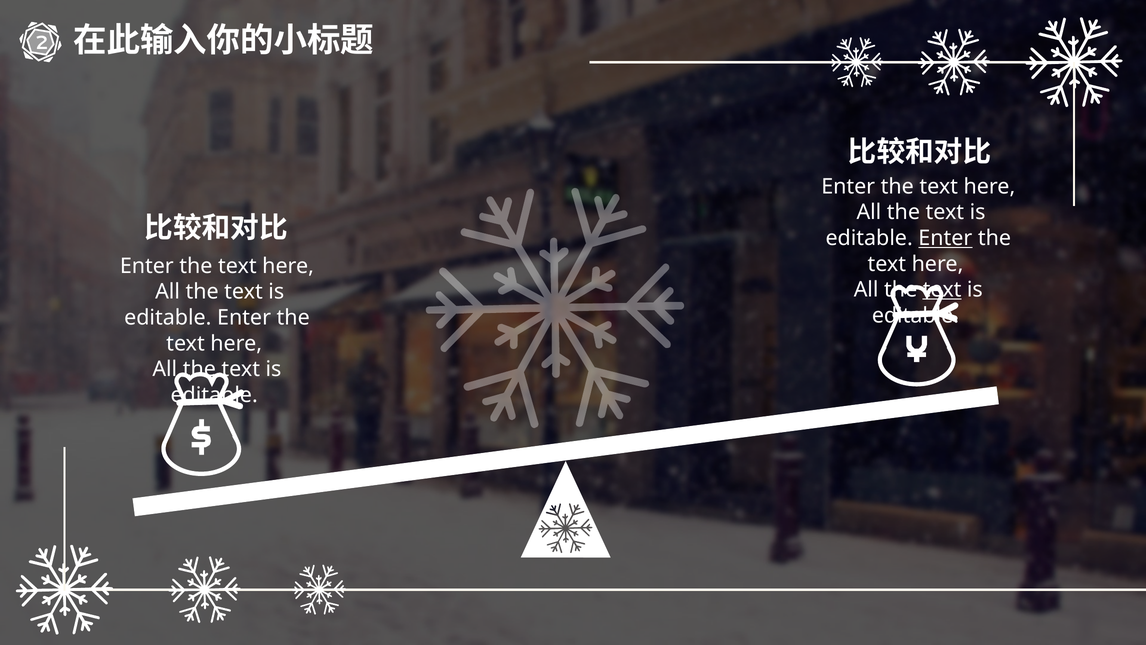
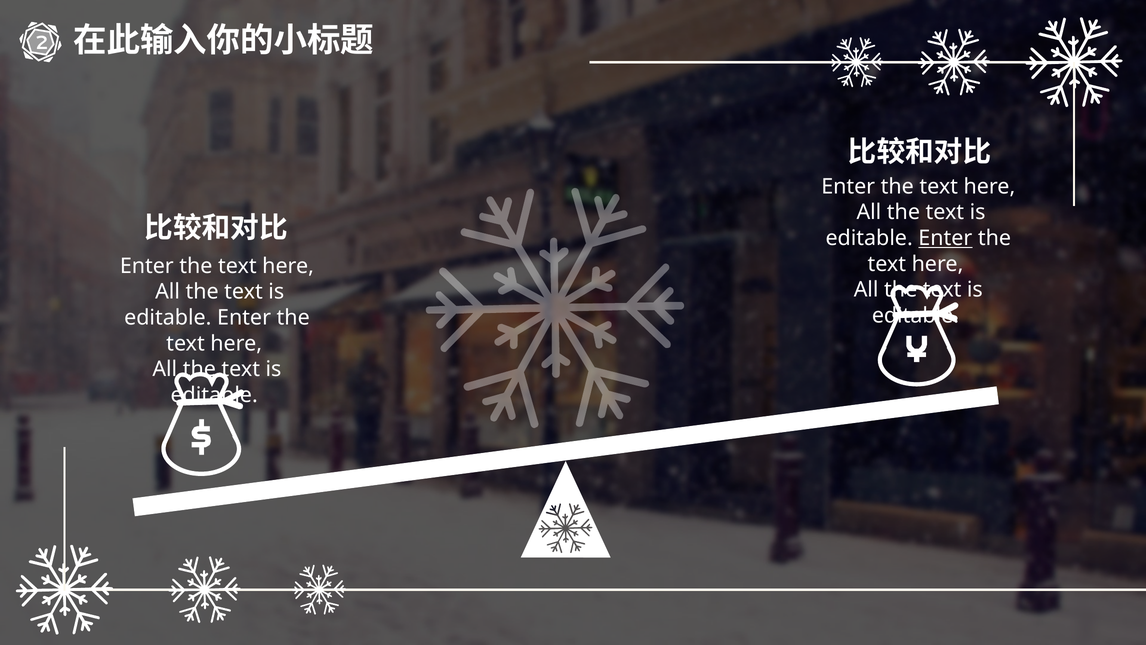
text underline: present -> none (942, 290)
